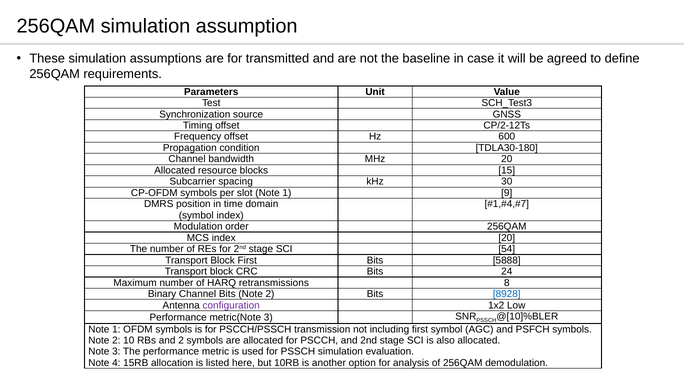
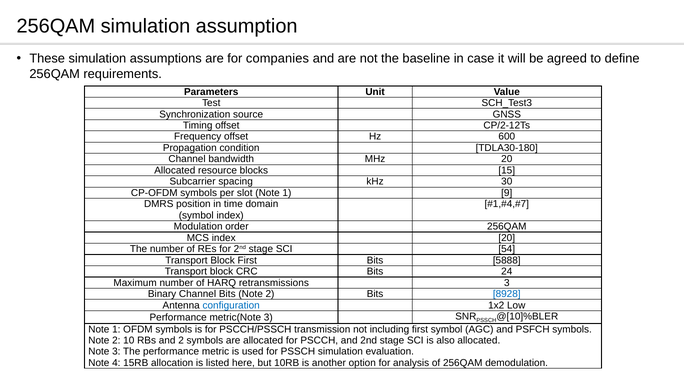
transmitted: transmitted -> companies (277, 58)
retransmissions 8: 8 -> 3 (507, 283)
configuration colour: purple -> blue (231, 305)
